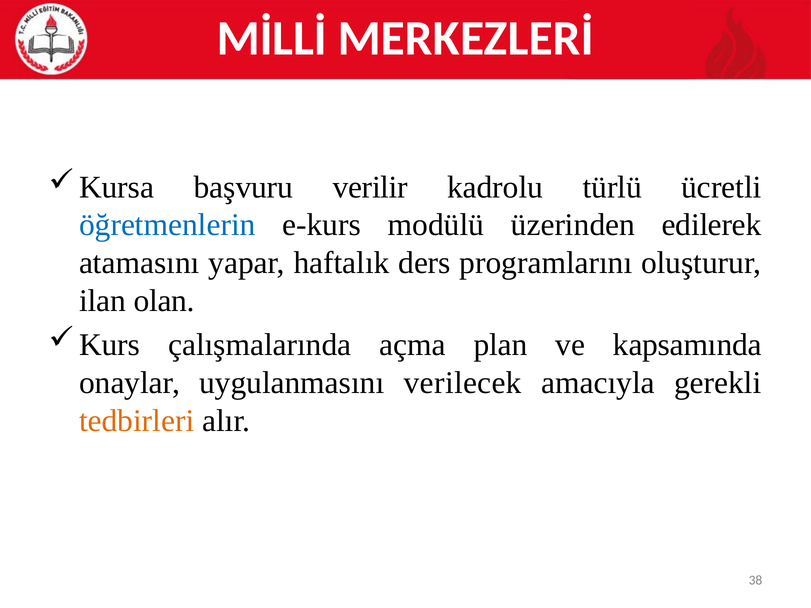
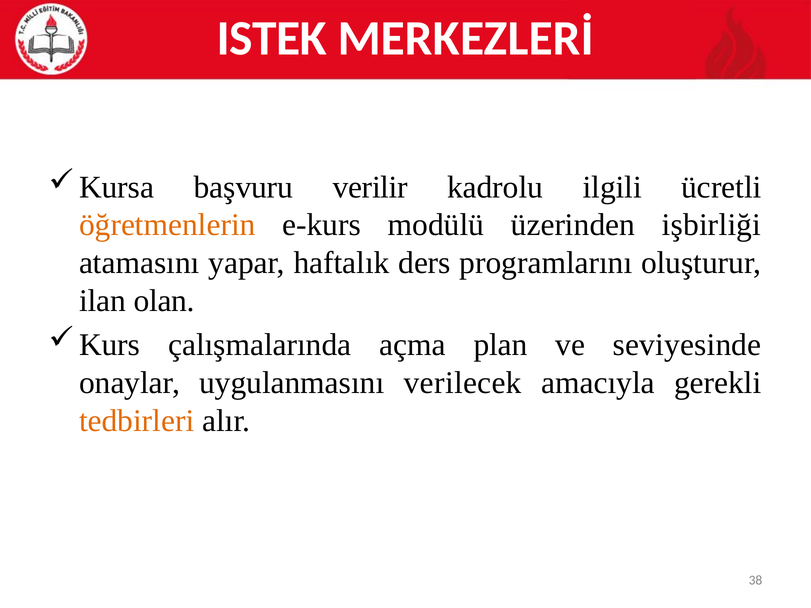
MİLLİ: MİLLİ -> ISTEK (272, 38)
türlü: türlü -> ilgili (612, 187)
öğretmenlerin colour: blue -> orange (167, 225)
edilerek: edilerek -> işbirliği (711, 225)
kapsamında: kapsamında -> seviyesinde (687, 345)
